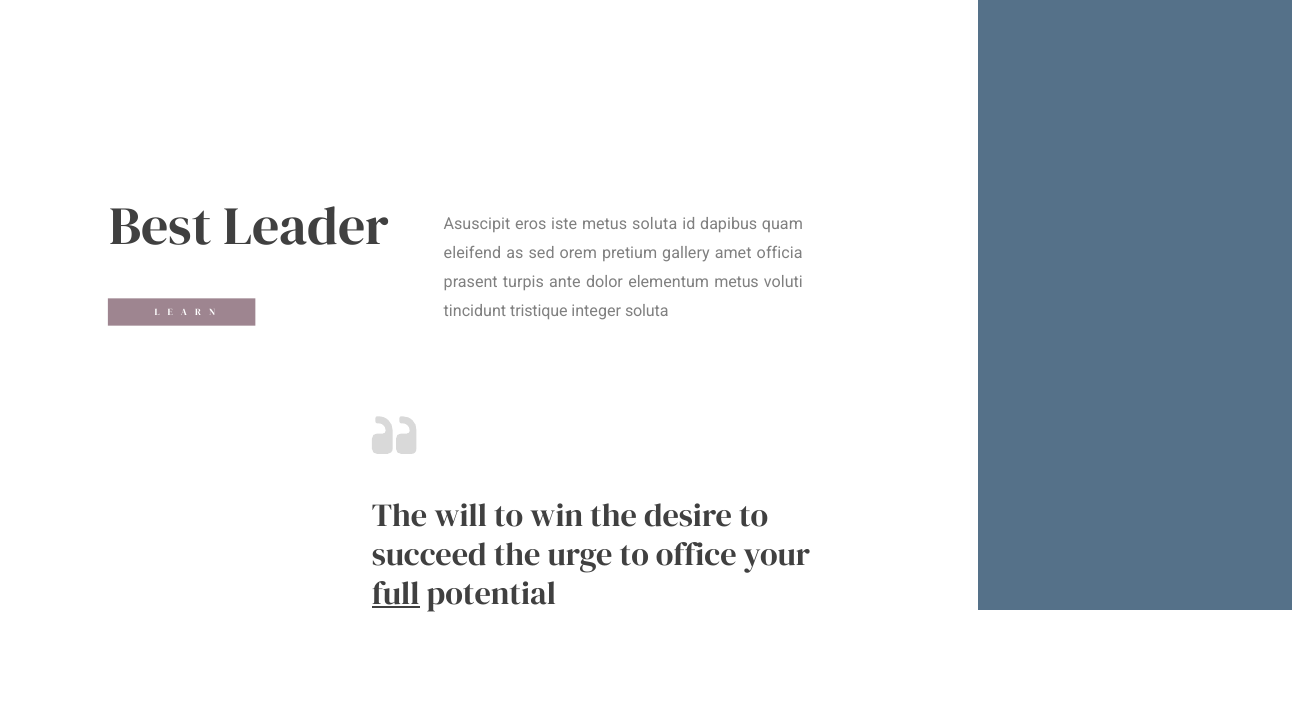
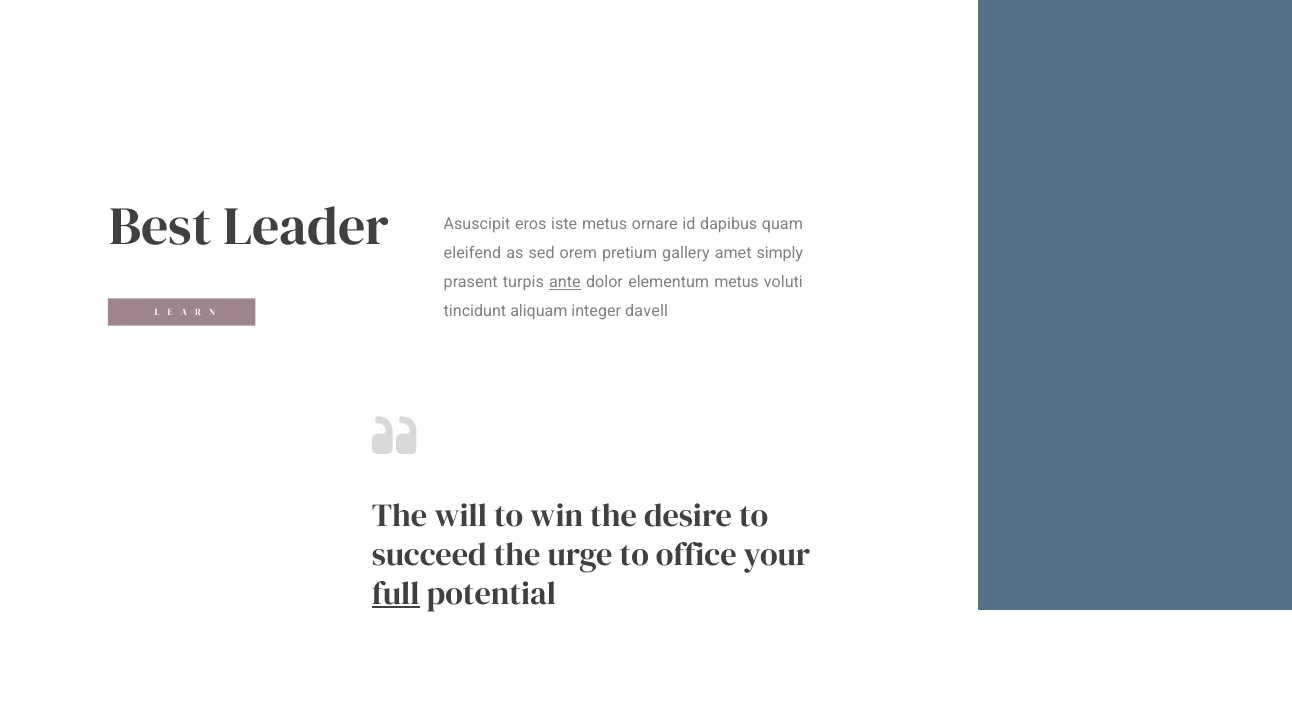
metus soluta: soluta -> ornare (655, 224)
officia: officia -> simply (780, 253)
ante underline: none -> present (565, 282)
tristique: tristique -> aliquam (539, 311)
integer soluta: soluta -> davell (647, 311)
